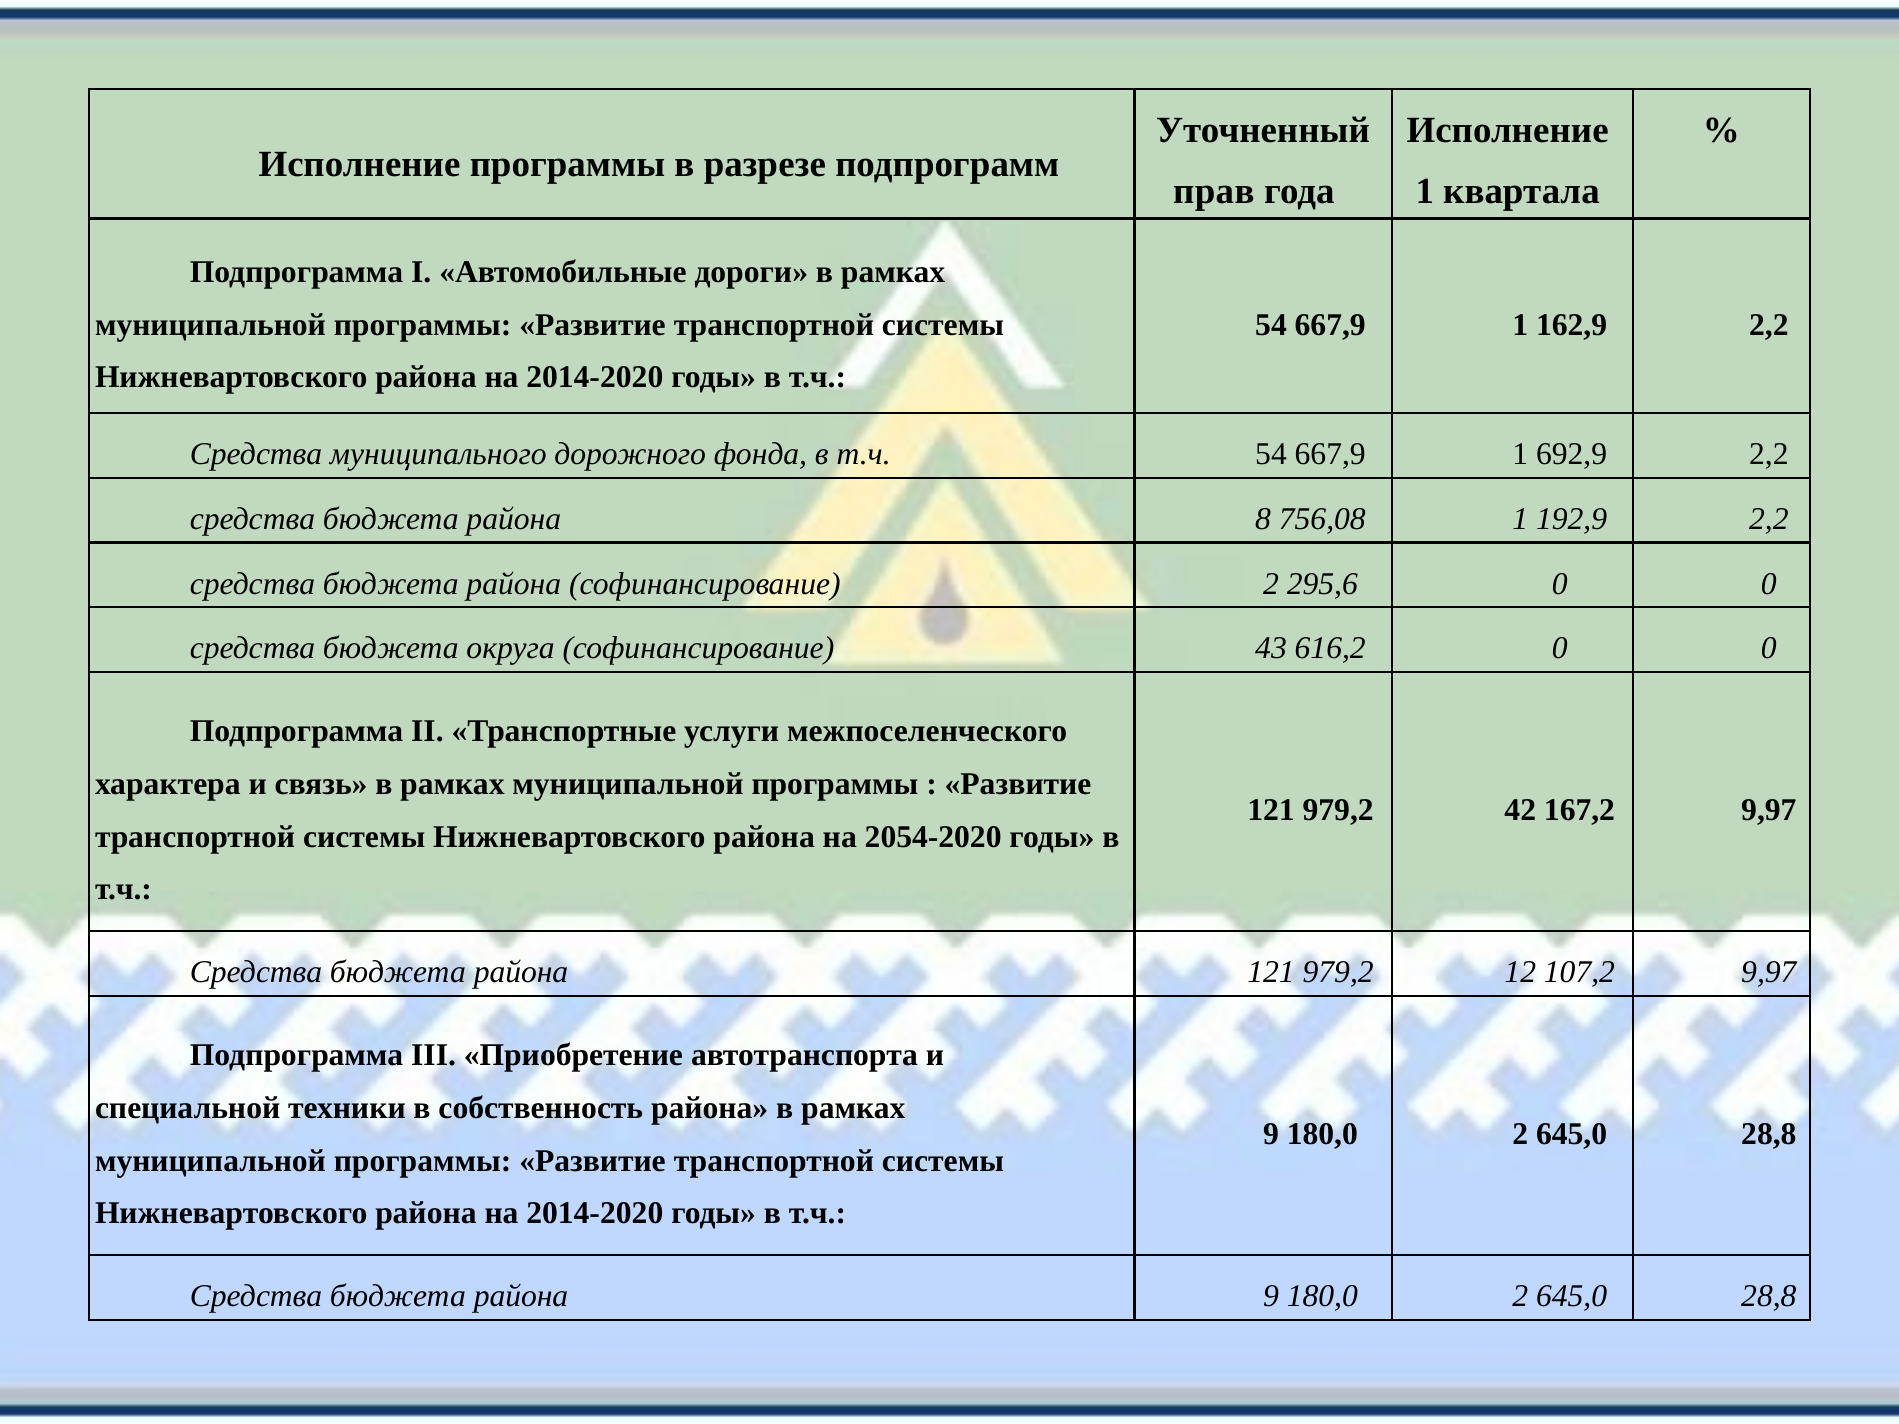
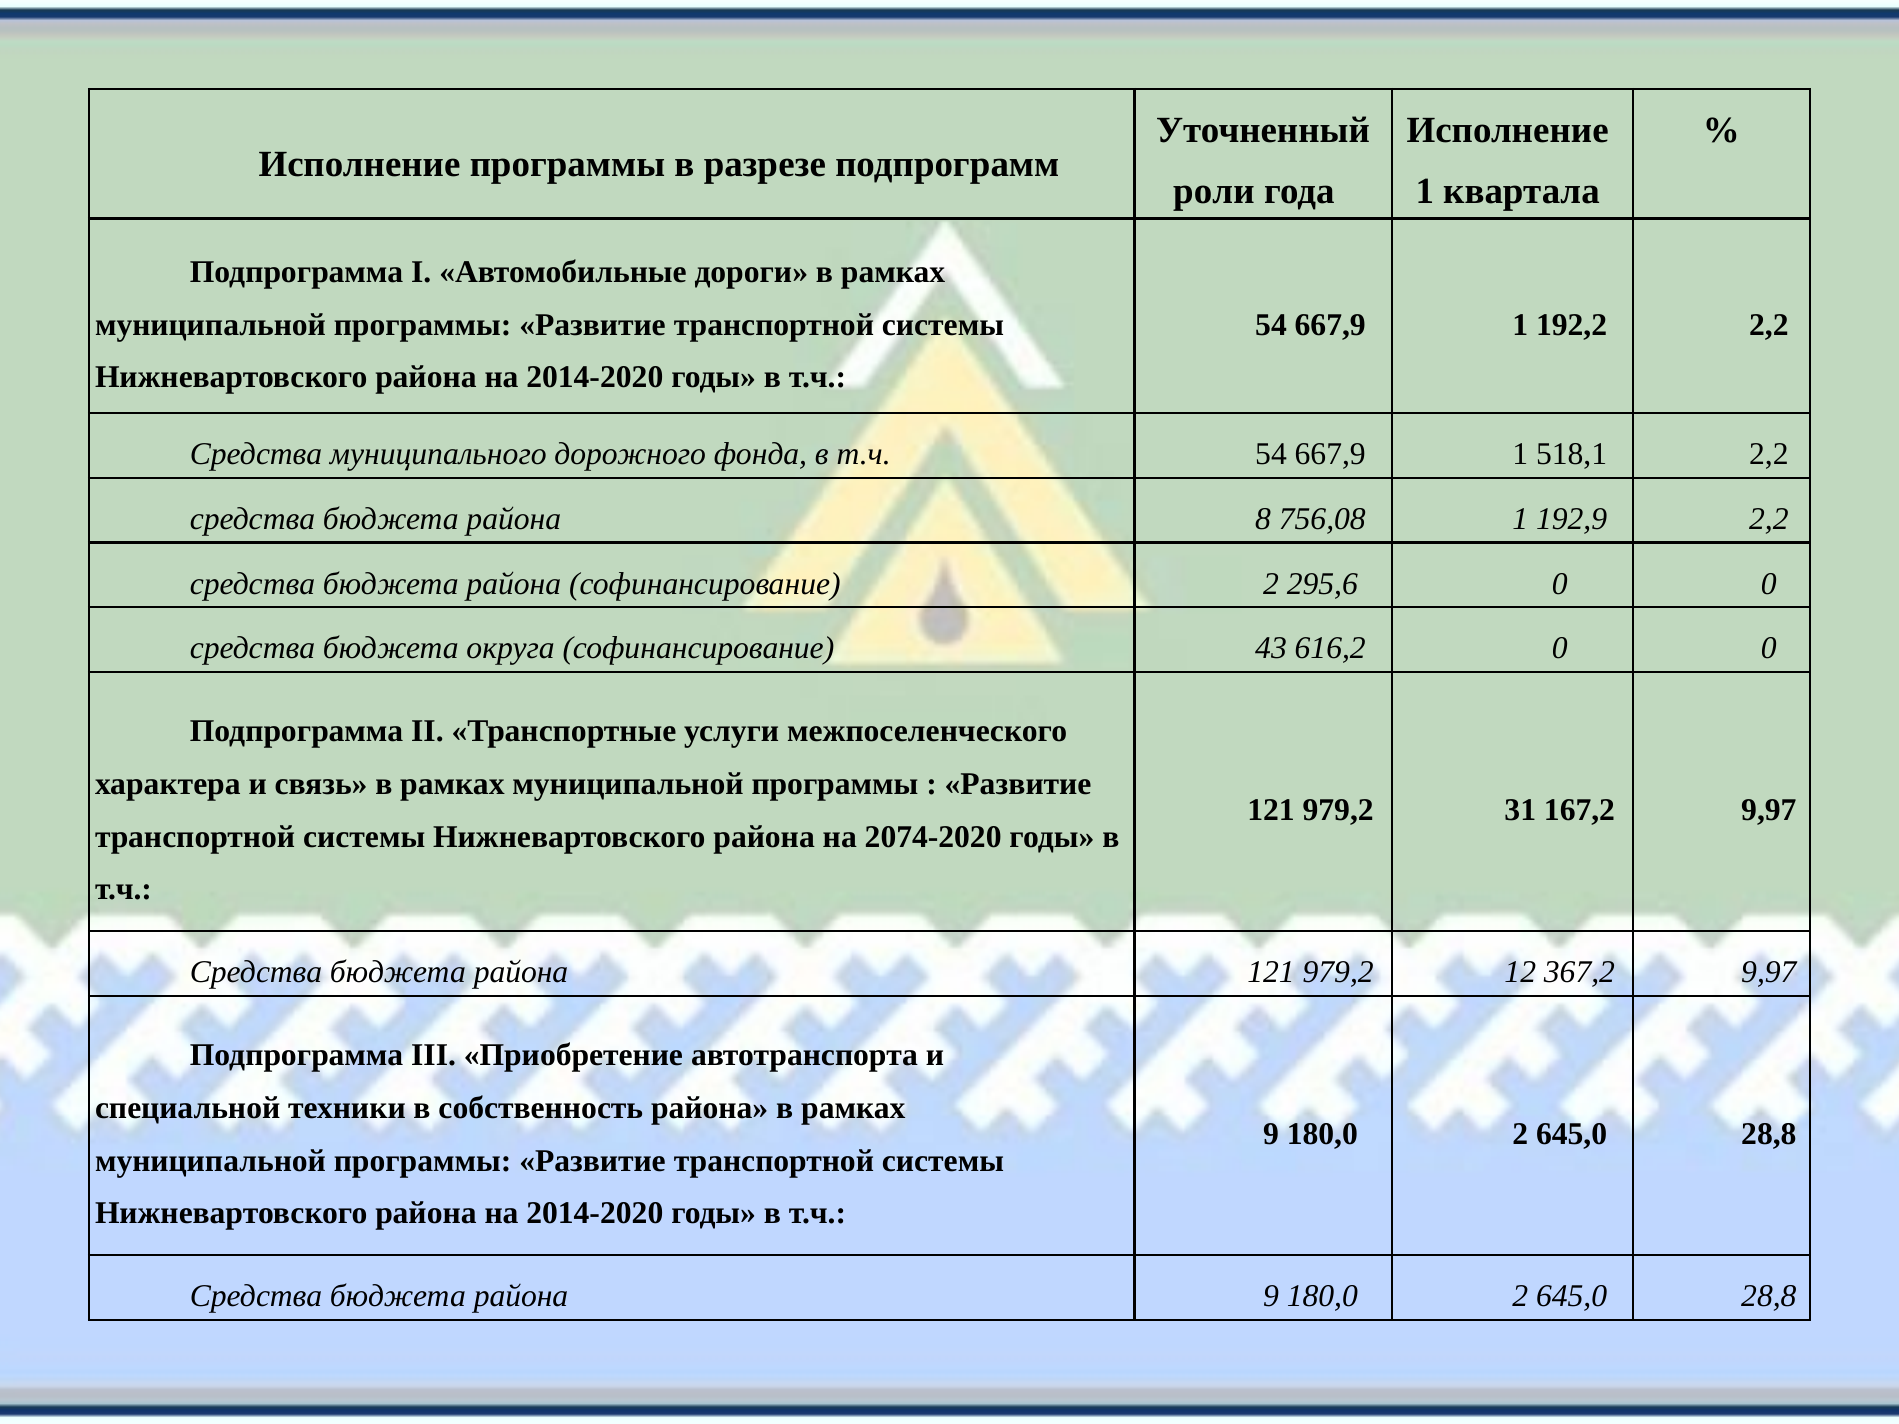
прав: прав -> роли (1214, 191)
162,9: 162,9 -> 192,2 (1572, 325)
692,9: 692,9 -> 518,1 (1572, 454)
42: 42 -> 31 (1520, 811)
2054-2020: 2054-2020 -> 2074-2020 (933, 837)
107,2: 107,2 -> 367,2 (1579, 972)
